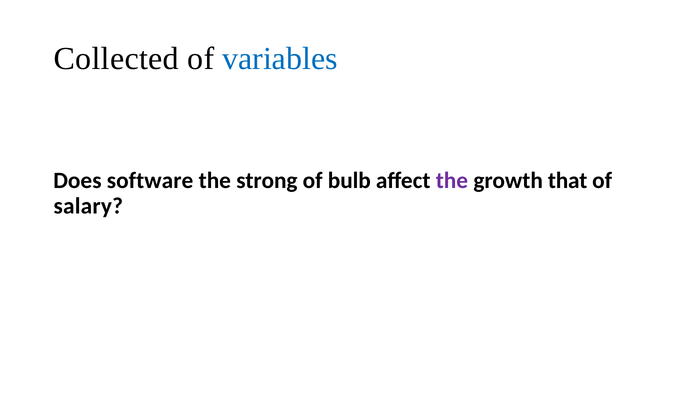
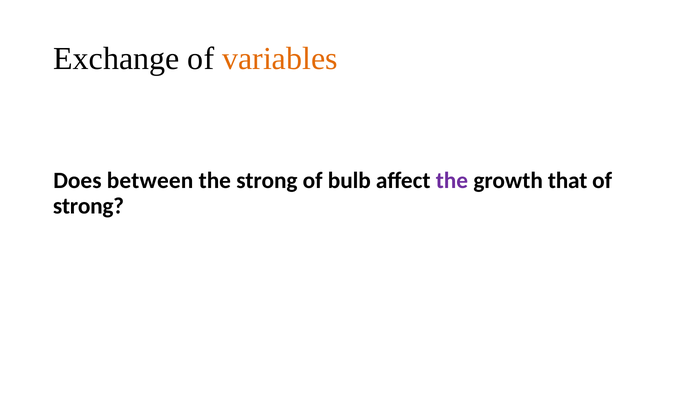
Collected: Collected -> Exchange (116, 59)
variables colour: blue -> orange (280, 59)
software: software -> between (150, 181)
salary: salary -> strong (88, 206)
